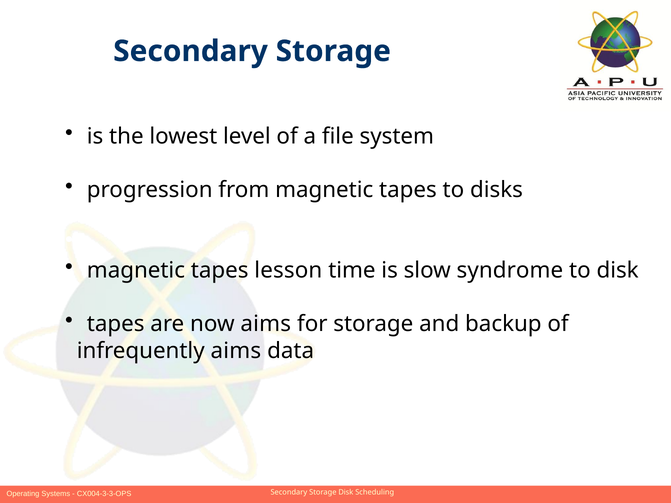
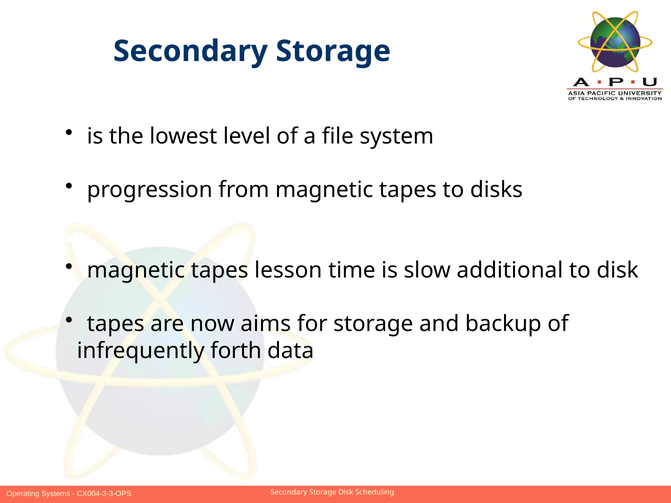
syndrome: syndrome -> additional (510, 271)
infrequently aims: aims -> forth (236, 351)
